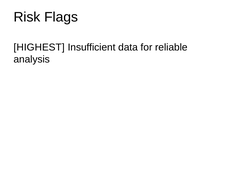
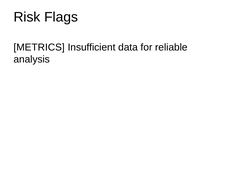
HIGHEST: HIGHEST -> METRICS (39, 47)
